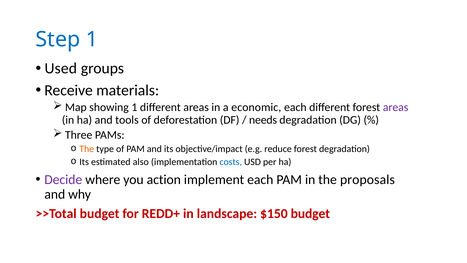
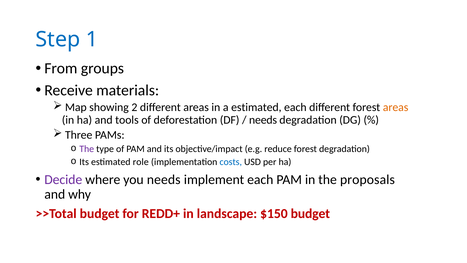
Used: Used -> From (61, 68)
showing 1: 1 -> 2 (134, 107)
a economic: economic -> estimated (256, 107)
areas colour: purple -> orange (396, 107)
The colour: orange -> purple (87, 149)
also: also -> role (141, 162)
you action: action -> needs (164, 179)
